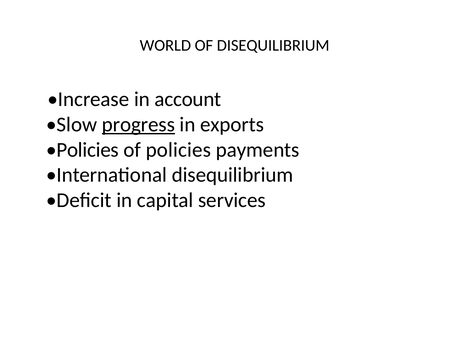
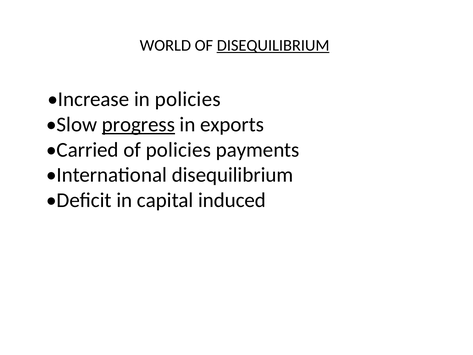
DISEQUILIBRIUM underline: none -> present (273, 45)
in account: account -> policies (188, 99)
Policies: Policies -> Carried (82, 150)
services: services -> induced (232, 200)
